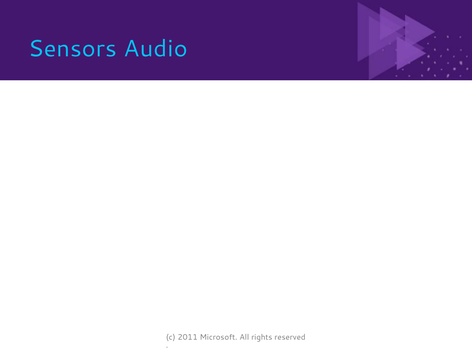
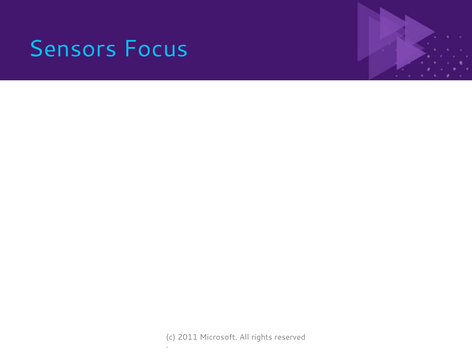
Audio: Audio -> Focus (156, 49)
